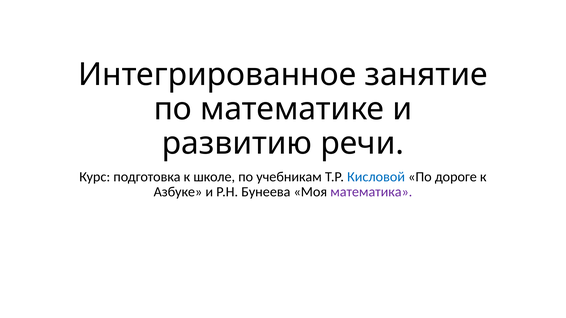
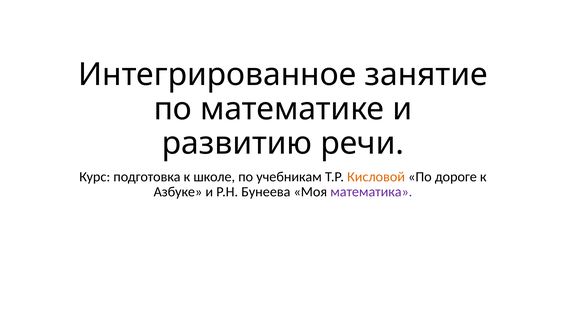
Кисловой colour: blue -> orange (376, 177)
